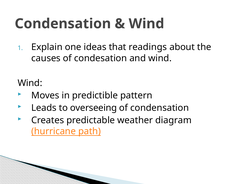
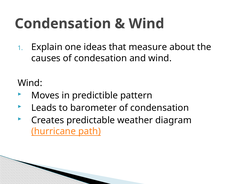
readings: readings -> measure (148, 47)
overseeing: overseeing -> barometer (93, 108)
